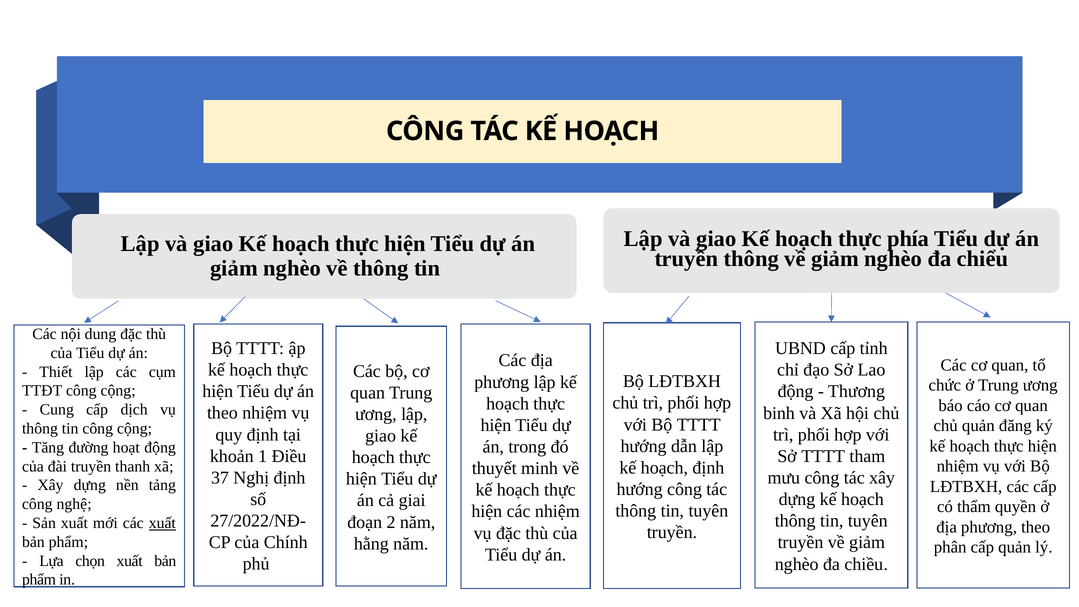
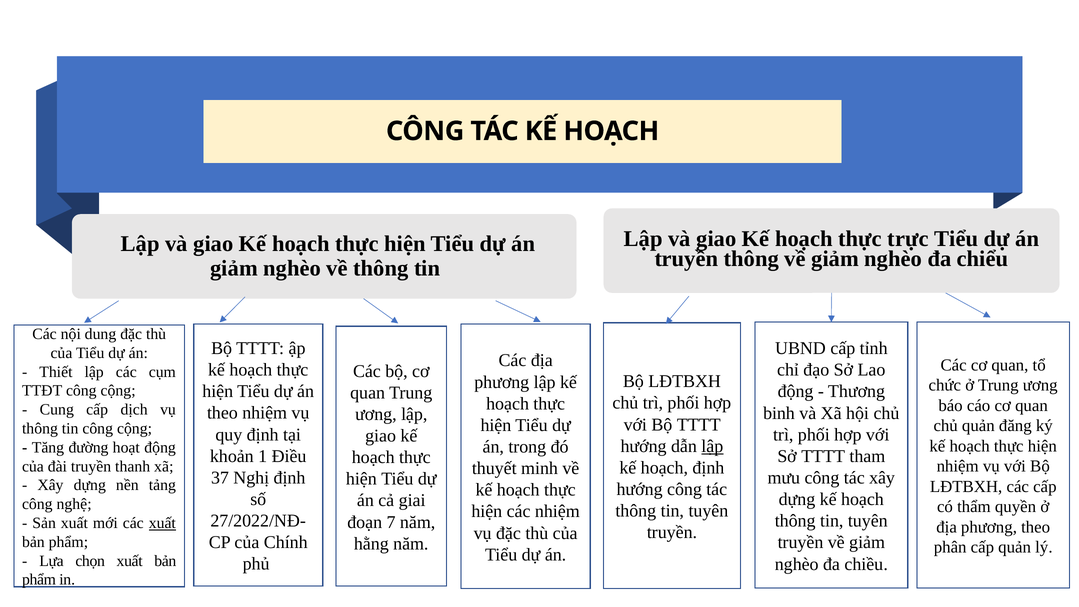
phía: phía -> trực (908, 239)
lập underline: none -> present (712, 446)
2: 2 -> 7 (391, 522)
